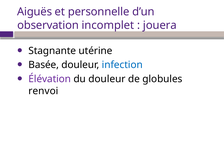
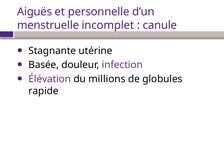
observation: observation -> menstruelle (48, 25)
jouera: jouera -> canule (160, 25)
infection colour: blue -> purple (122, 65)
du douleur: douleur -> millions (107, 79)
renvoi: renvoi -> rapide (43, 91)
